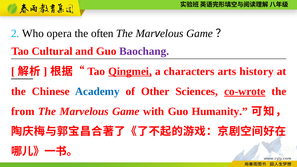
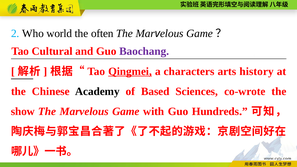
opera: opera -> world (59, 33)
Academy colour: blue -> black (97, 91)
Other: Other -> Based (155, 91)
co-wrote underline: present -> none (245, 91)
from: from -> show (23, 111)
Humanity: Humanity -> Hundreds (215, 111)
